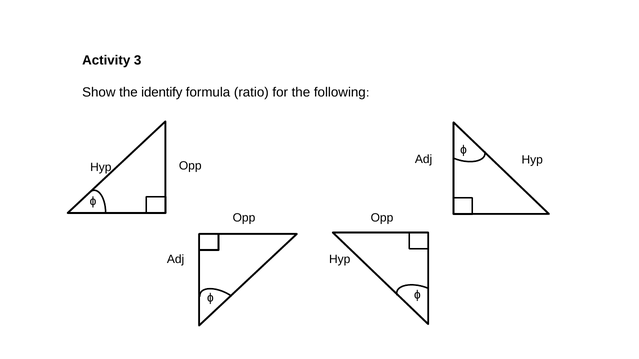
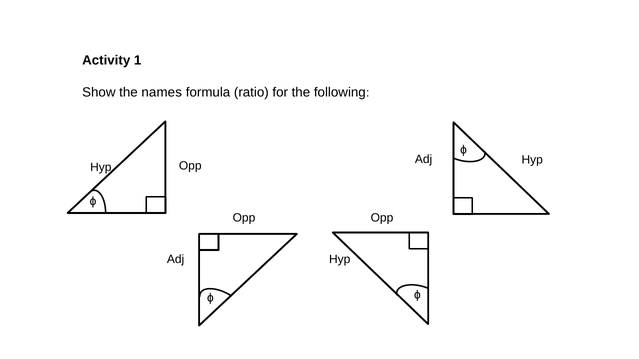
3: 3 -> 1 (138, 61)
identify: identify -> names (162, 93)
